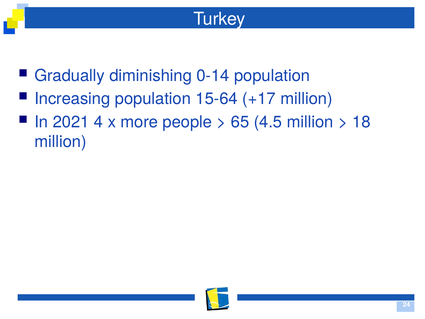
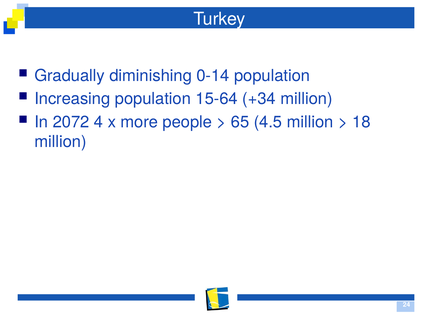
+17: +17 -> +34 (259, 99)
2021: 2021 -> 2072 (71, 122)
